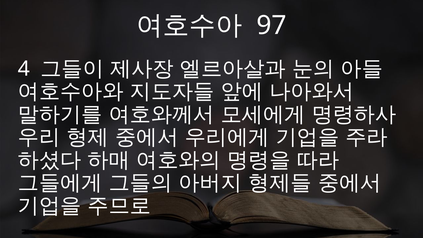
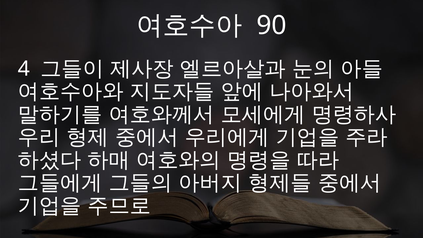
97: 97 -> 90 (271, 25)
